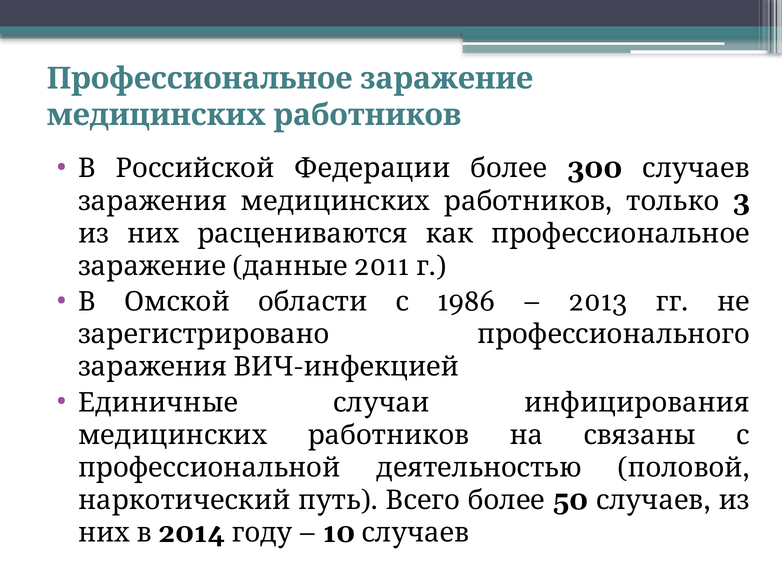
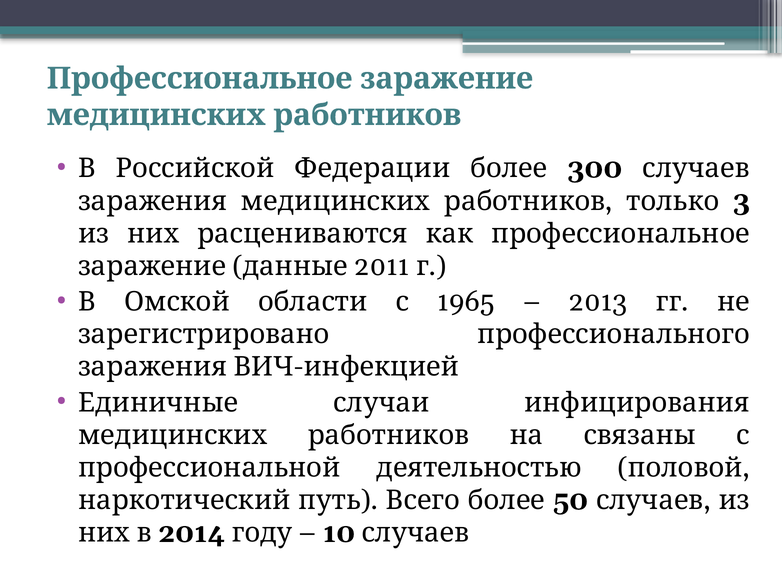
1986: 1986 -> 1965 (466, 302)
